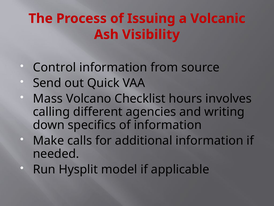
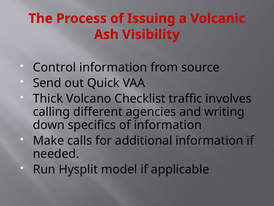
Mass: Mass -> Thick (48, 98)
hours: hours -> traffic (185, 98)
